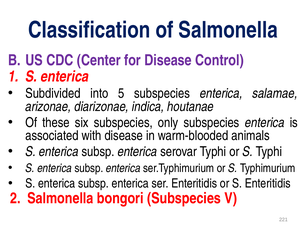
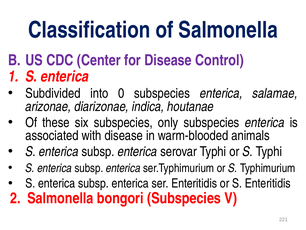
5: 5 -> 0 (121, 93)
